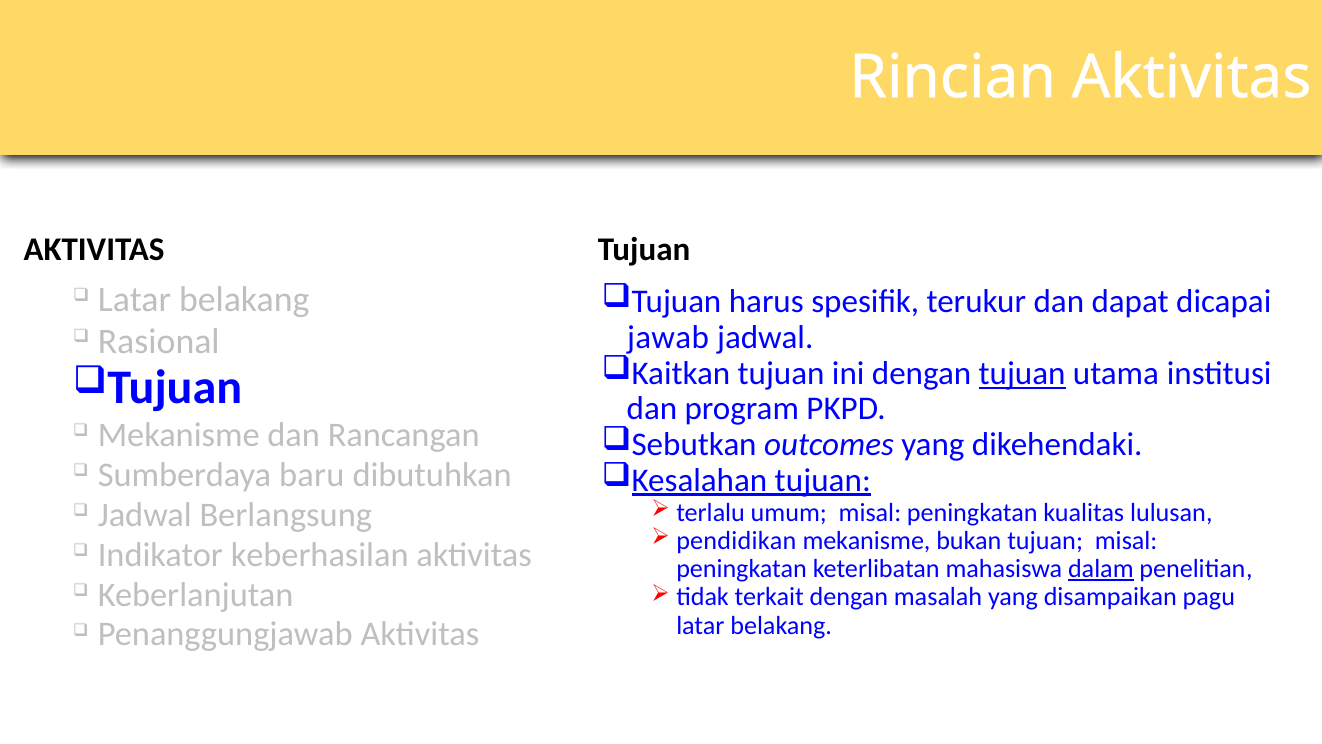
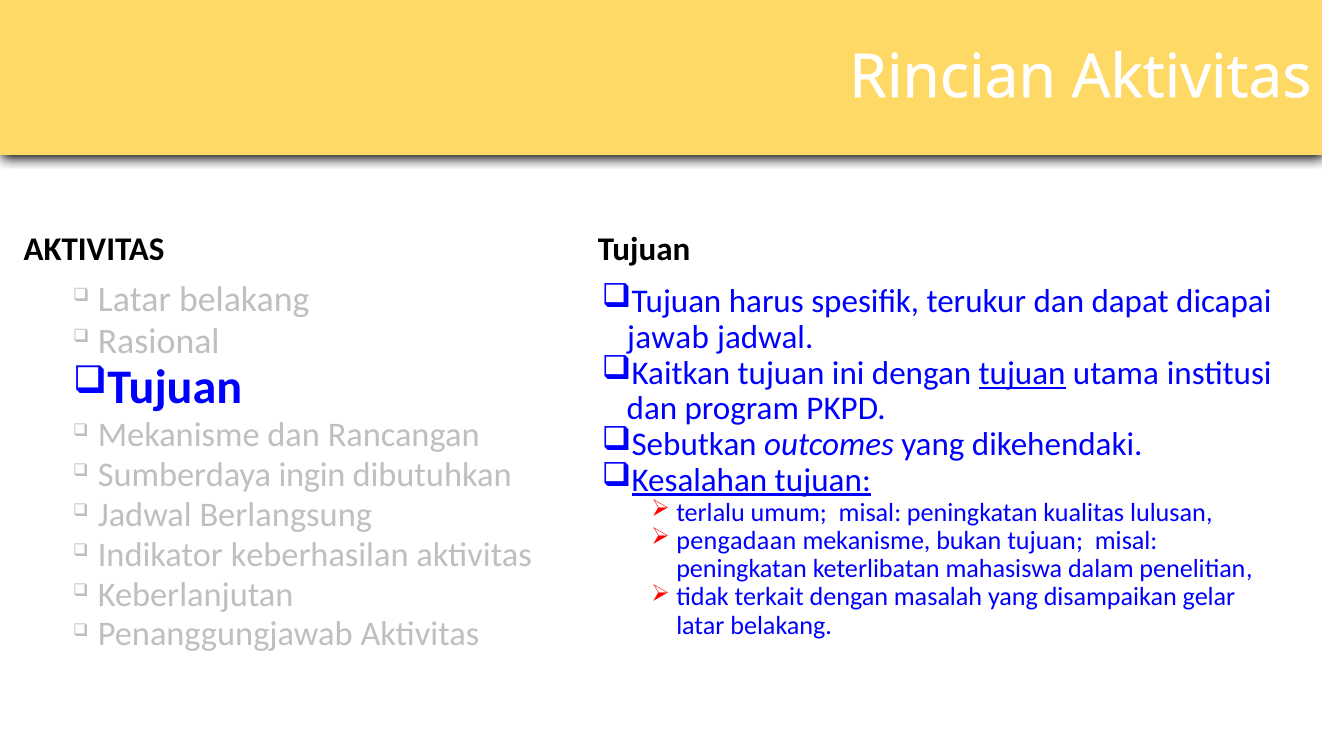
baru: baru -> ingin (312, 475)
pendidikan: pendidikan -> pengadaan (736, 540)
dalam underline: present -> none (1101, 569)
pagu: pagu -> gelar (1209, 597)
